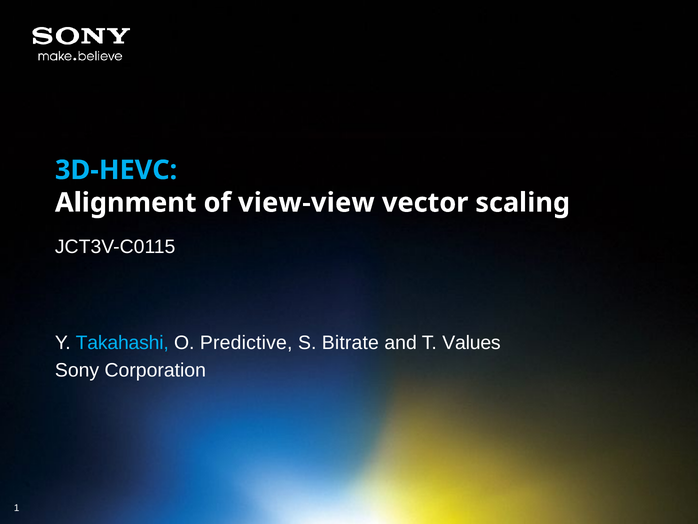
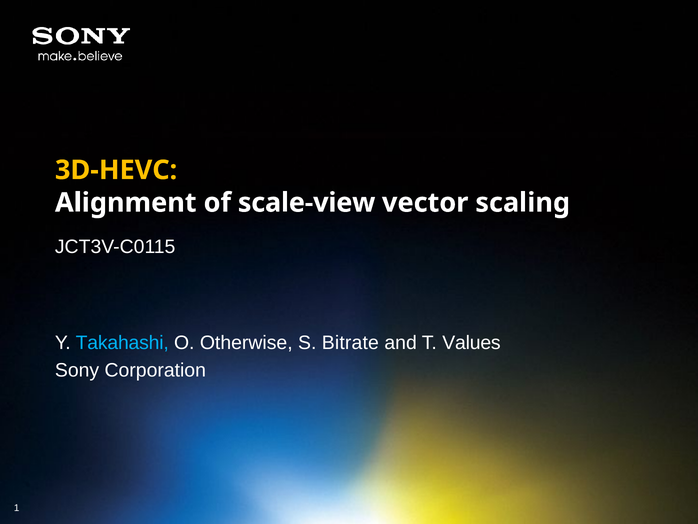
3D-HEVC colour: light blue -> yellow (116, 170)
view-view: view-view -> scale-view (307, 203)
Predictive: Predictive -> Otherwise (246, 343)
